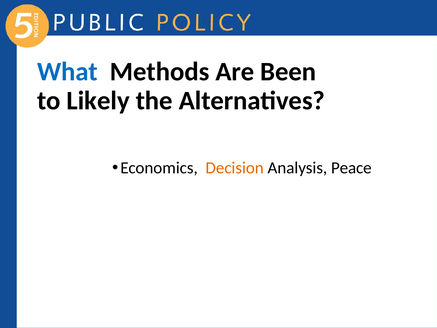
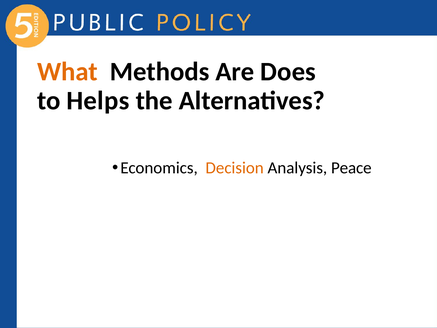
What colour: blue -> orange (68, 72)
Been: Been -> Does (288, 72)
Likely: Likely -> Helps (98, 101)
